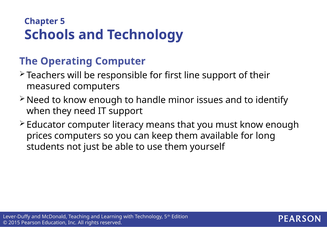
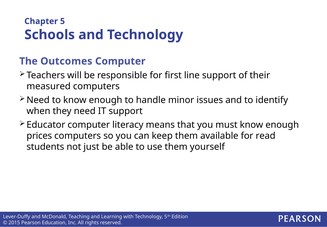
Operating: Operating -> Outcomes (66, 61)
long: long -> read (266, 135)
